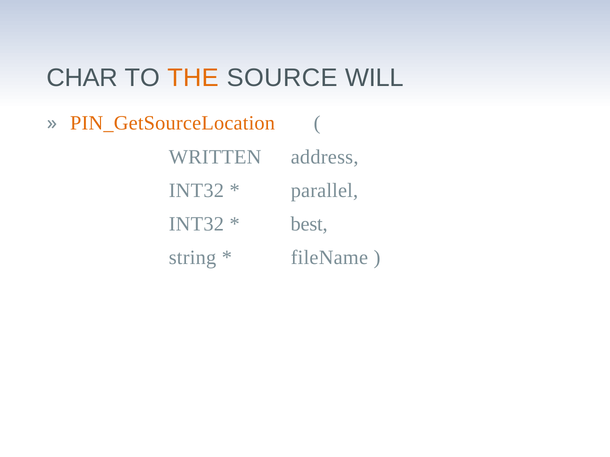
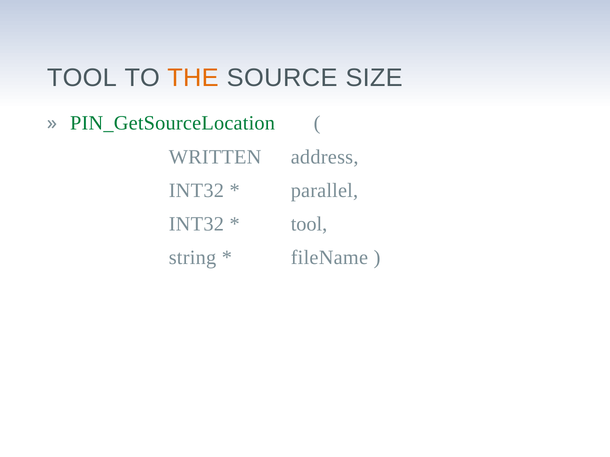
CHAR: CHAR -> TOOL (82, 78)
WILL: WILL -> SIZE (374, 78)
PIN_GetSourceLocation colour: orange -> green (173, 123)
best: best -> tool (309, 224)
